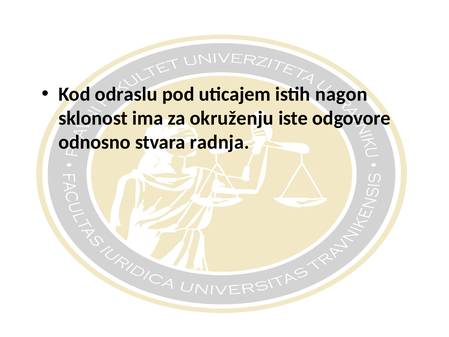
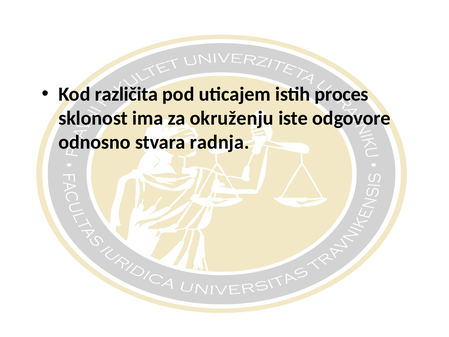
odraslu: odraslu -> različita (126, 94)
nagon: nagon -> proces (342, 94)
